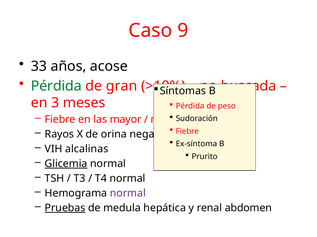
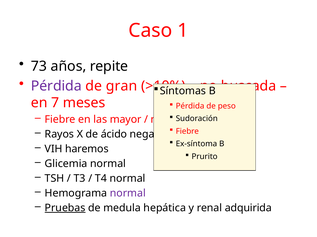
9: 9 -> 1 (183, 31)
33: 33 -> 73 (39, 67)
acose: acose -> repite (109, 67)
Pérdida colour: green -> purple (56, 86)
3: 3 -> 7 (55, 103)
orina: orina -> ácido (114, 135)
alcalinas: alcalinas -> haremos (87, 149)
Glicemia underline: present -> none (66, 164)
abdomen: abdomen -> adquirida (248, 209)
